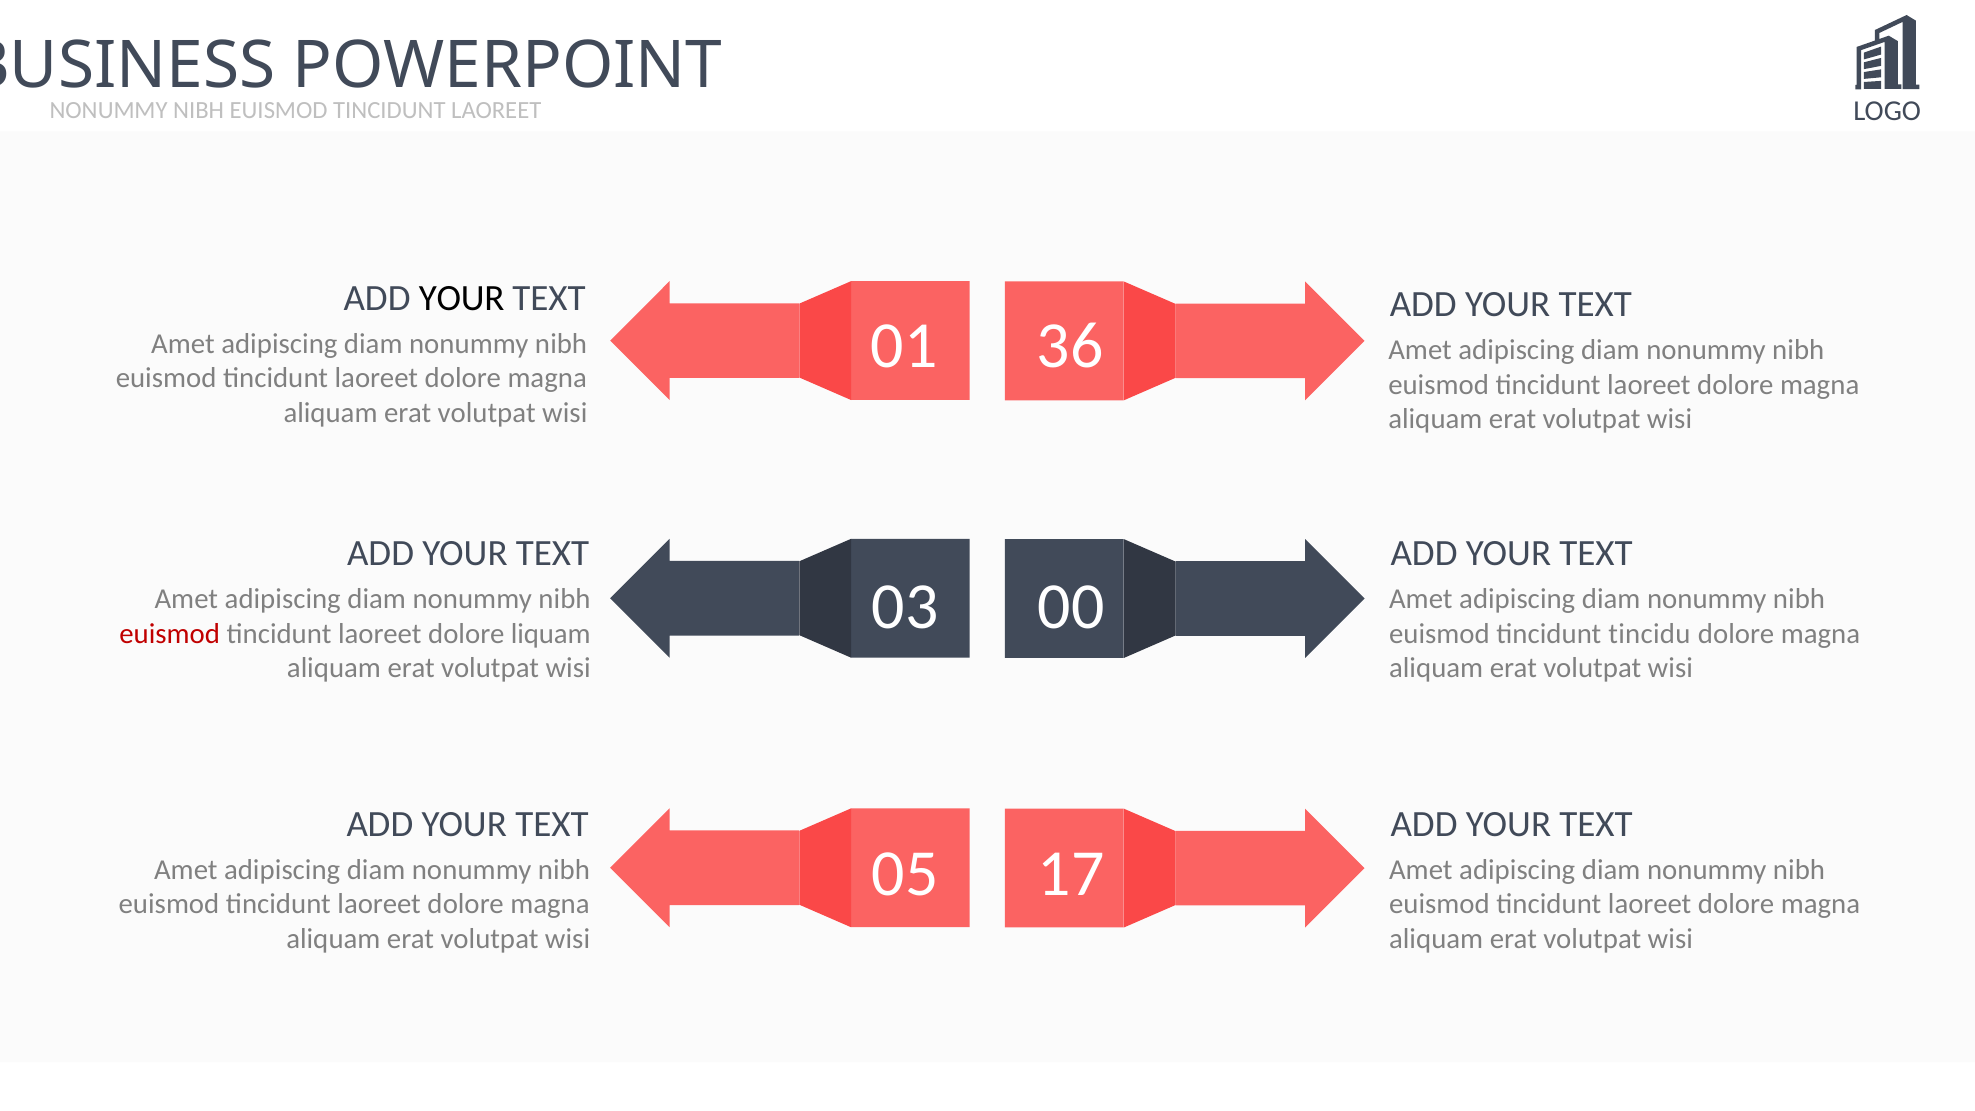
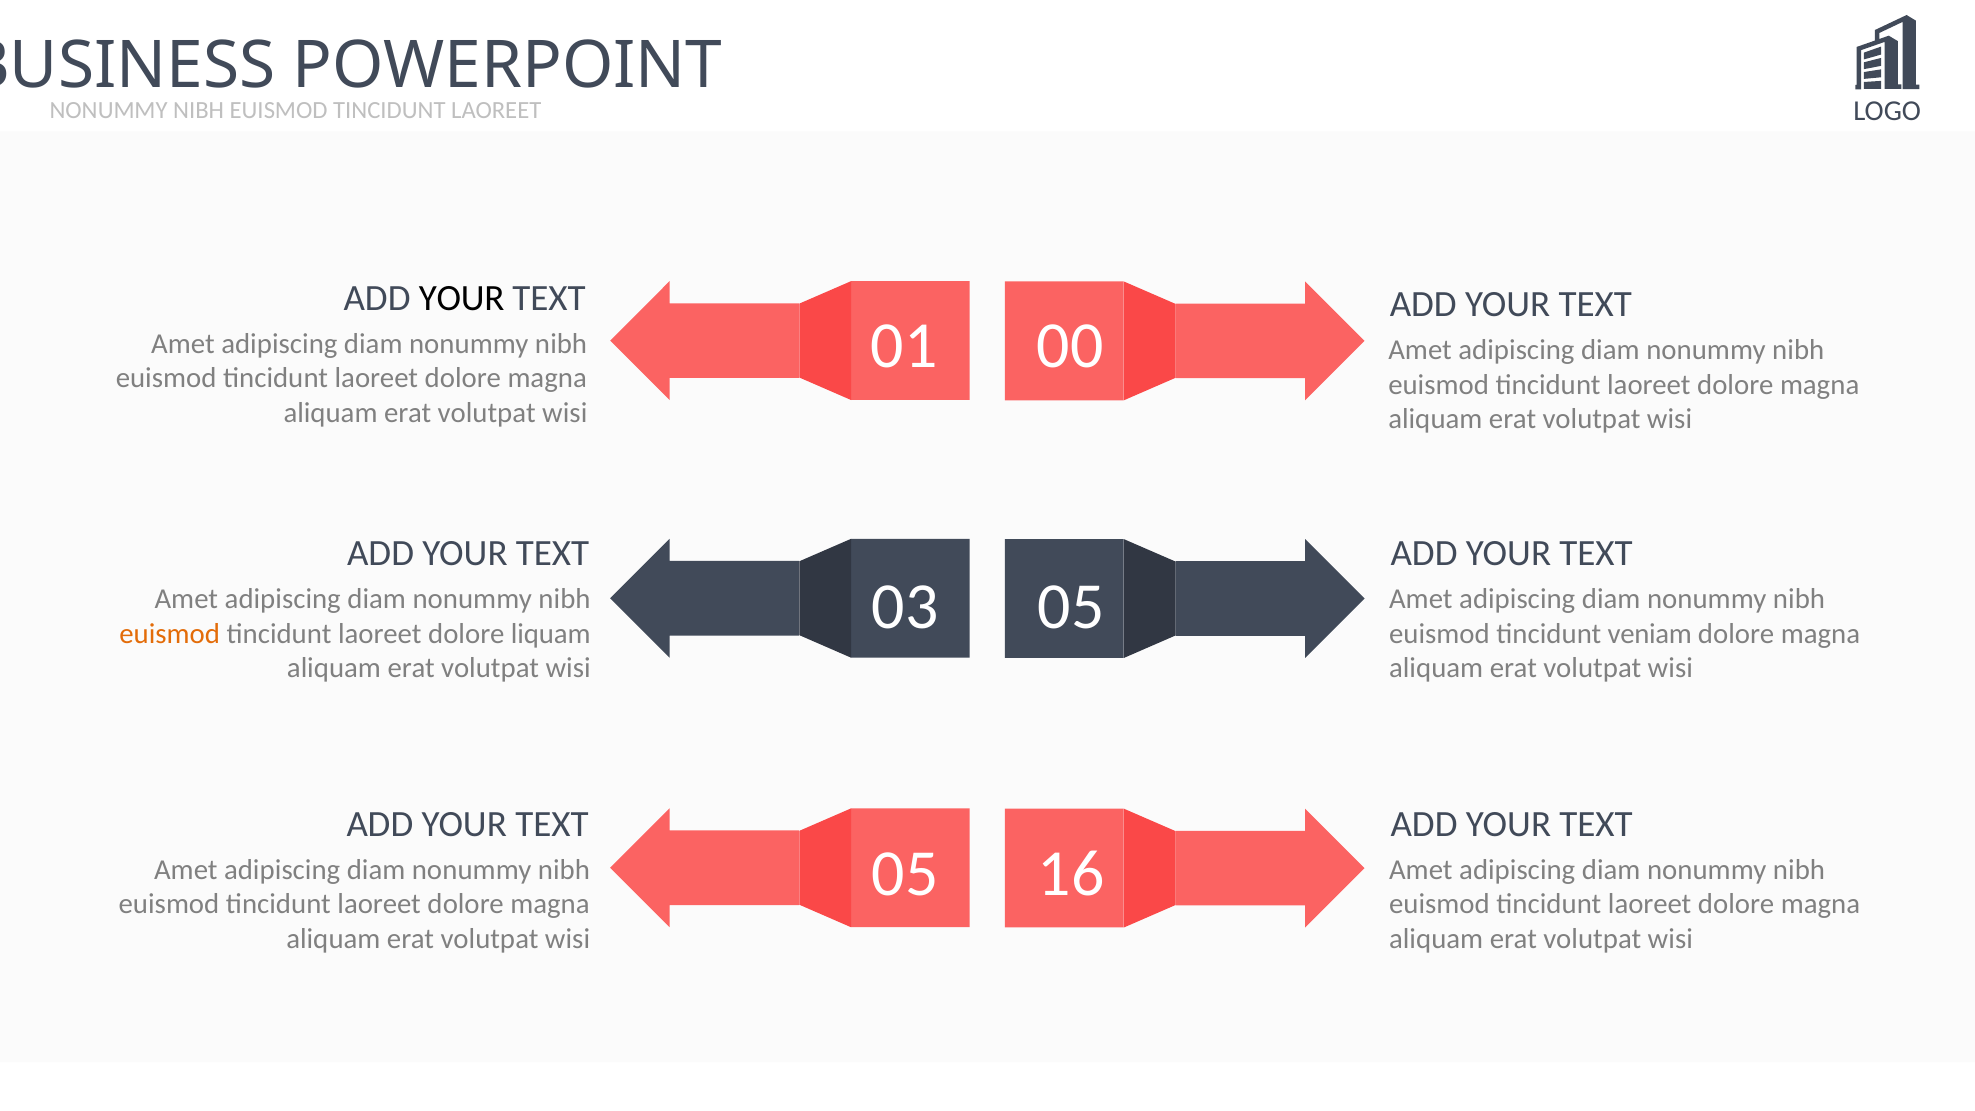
36: 36 -> 00 (1070, 346)
03 00: 00 -> 05 (1071, 607)
euismod colour: red -> orange (170, 633)
tincidu: tincidu -> veniam (1650, 633)
17: 17 -> 16 (1071, 874)
